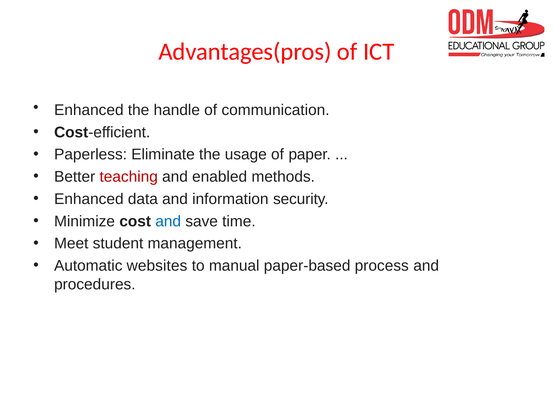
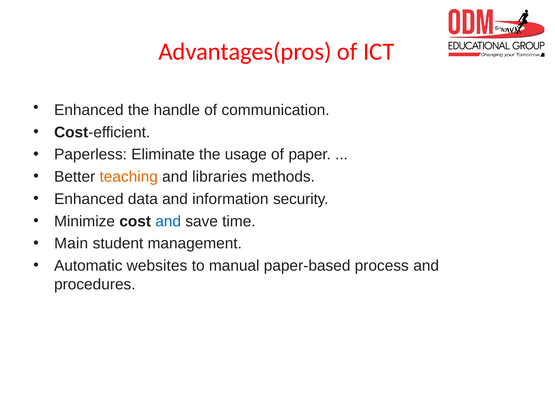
teaching colour: red -> orange (129, 176)
enabled: enabled -> libraries (220, 176)
Meet: Meet -> Main (71, 243)
